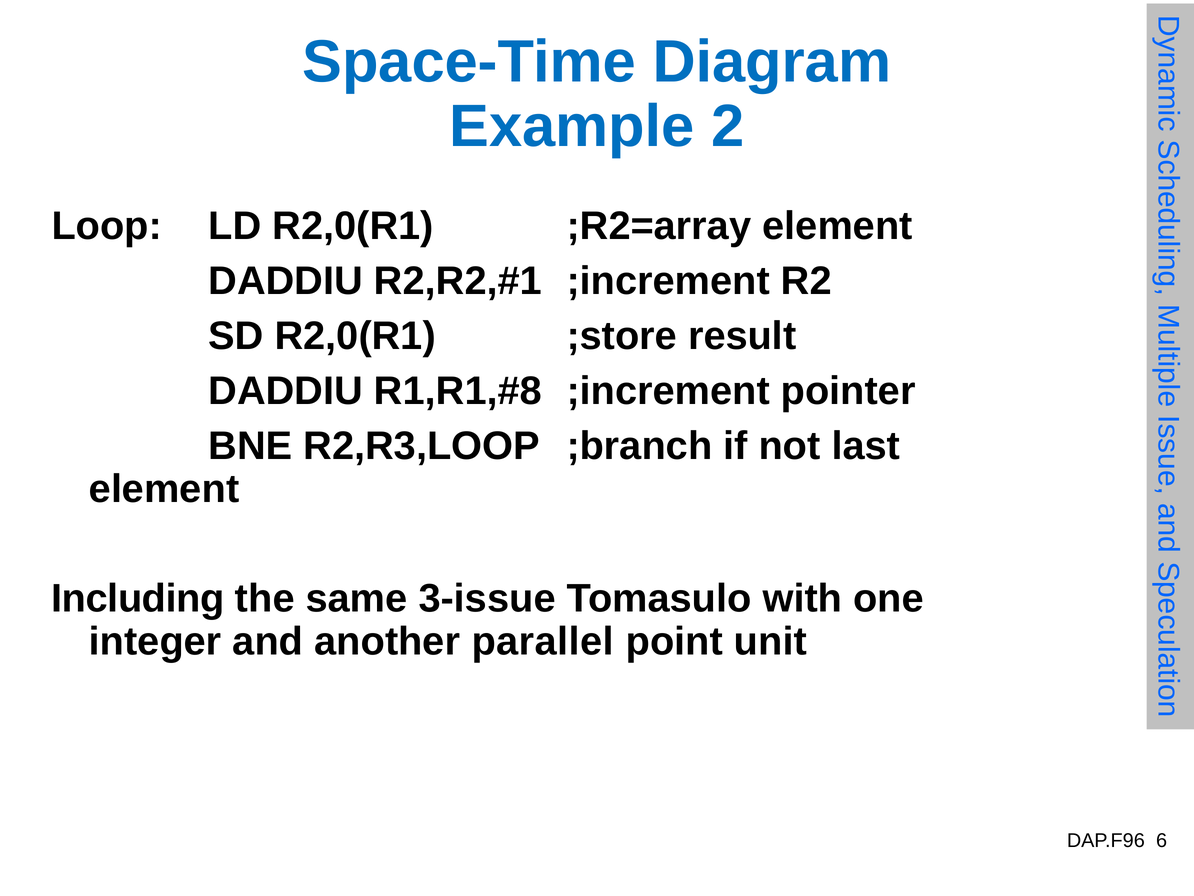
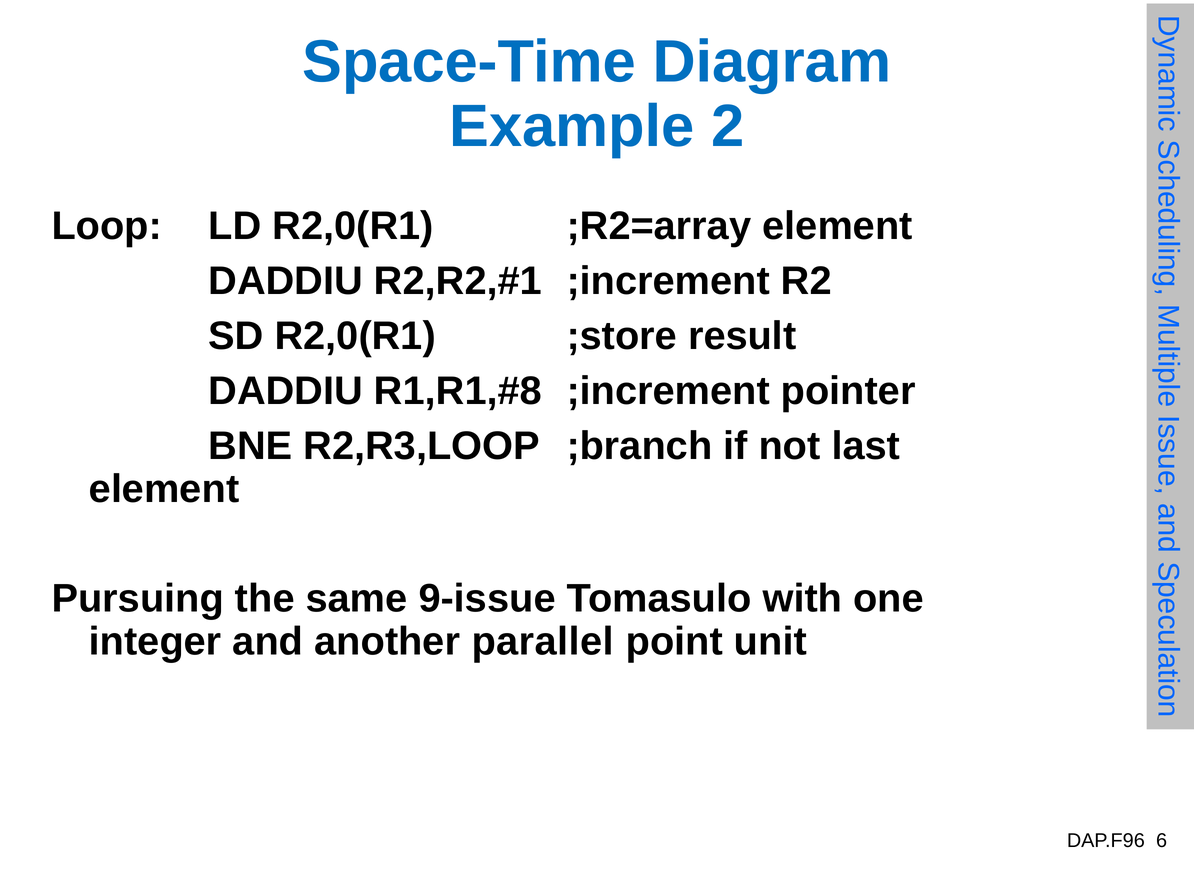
Including: Including -> Pursuing (138, 598)
3-issue: 3-issue -> 9-issue (487, 598)
